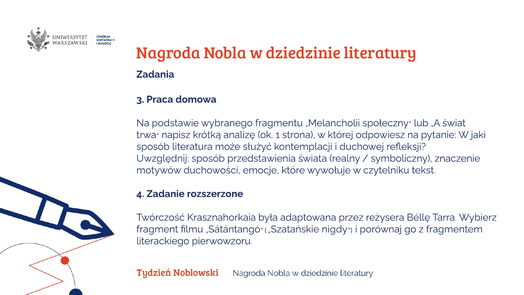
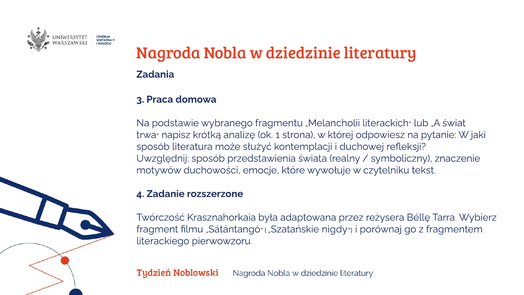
społeczny: społeczny -> literackich (386, 123)
